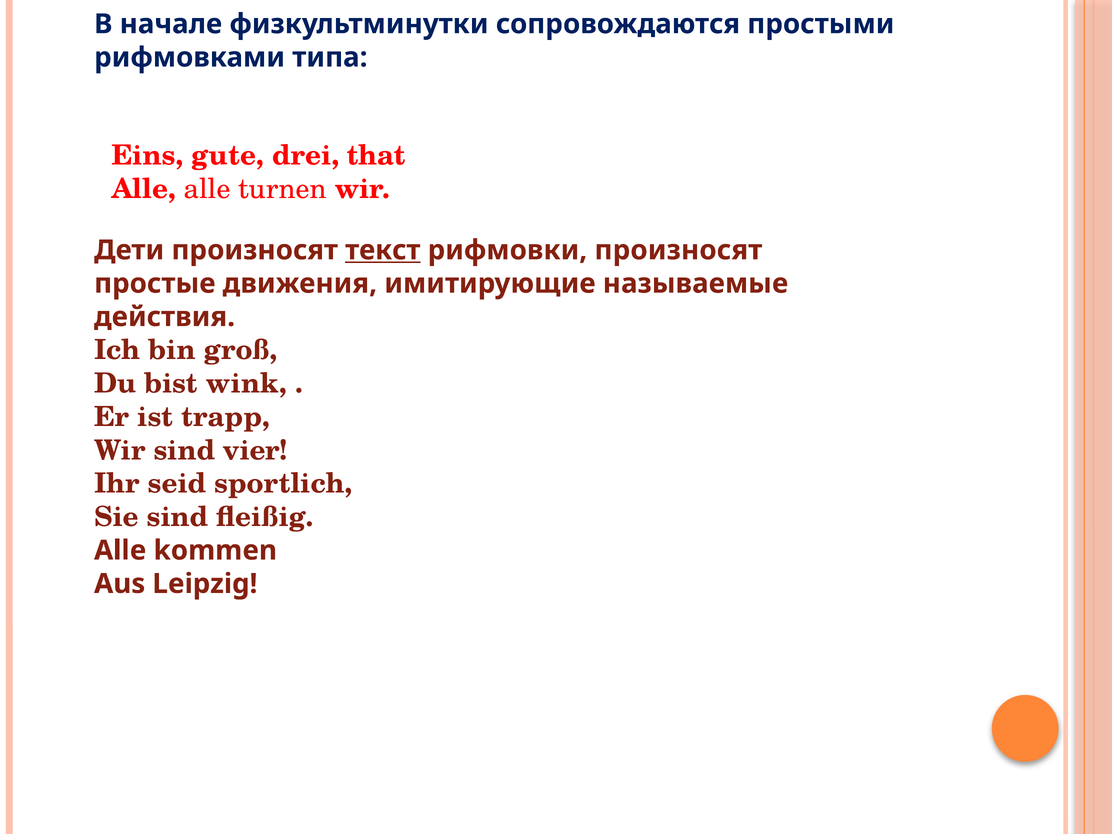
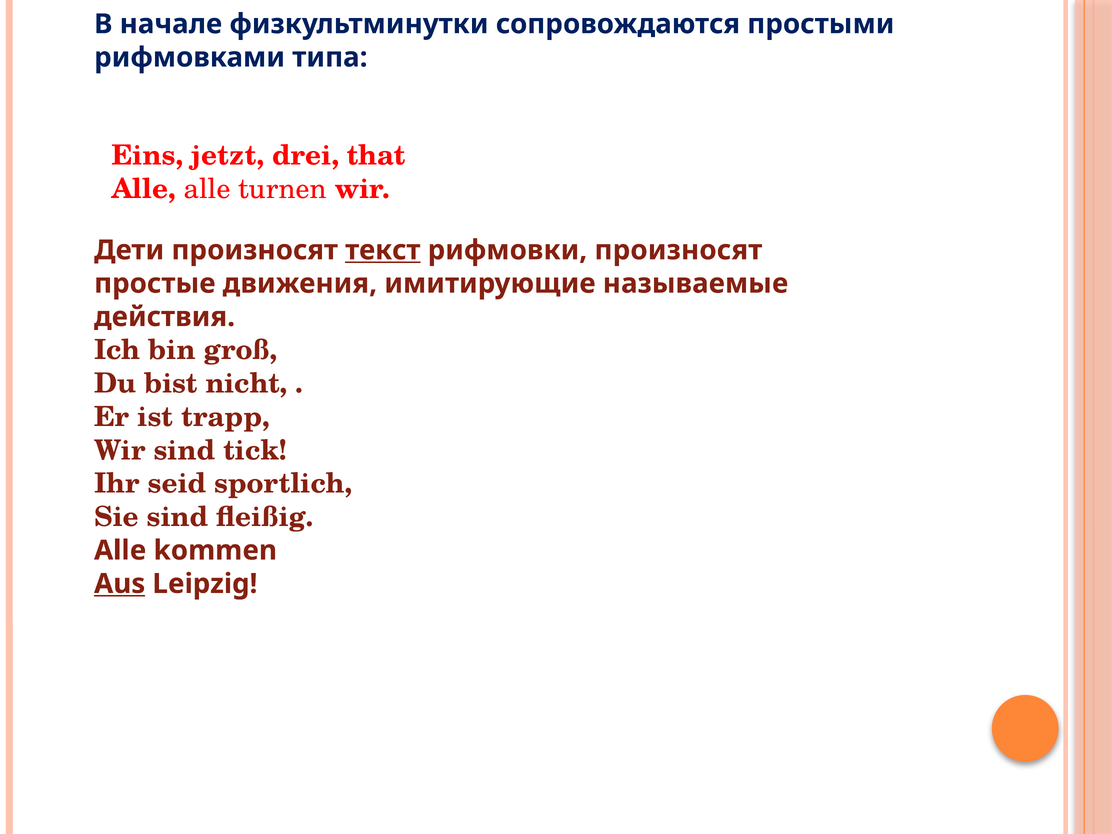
gute: gute -> jetzt (228, 156)
wink: wink -> nicht (247, 384)
vier: vier -> tick (255, 450)
Aus underline: none -> present (120, 584)
